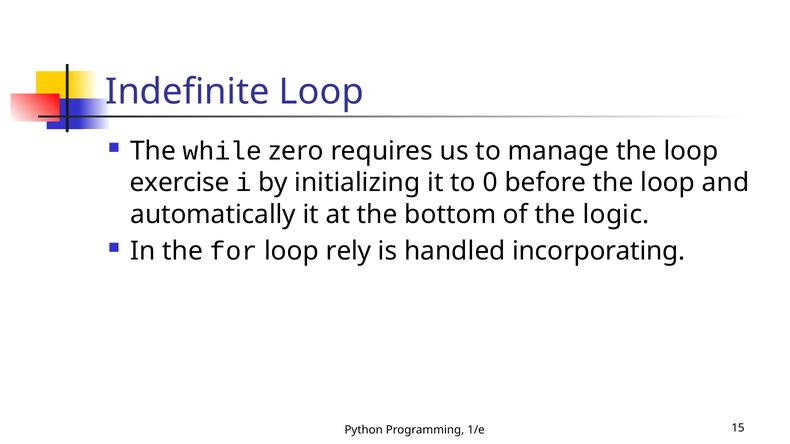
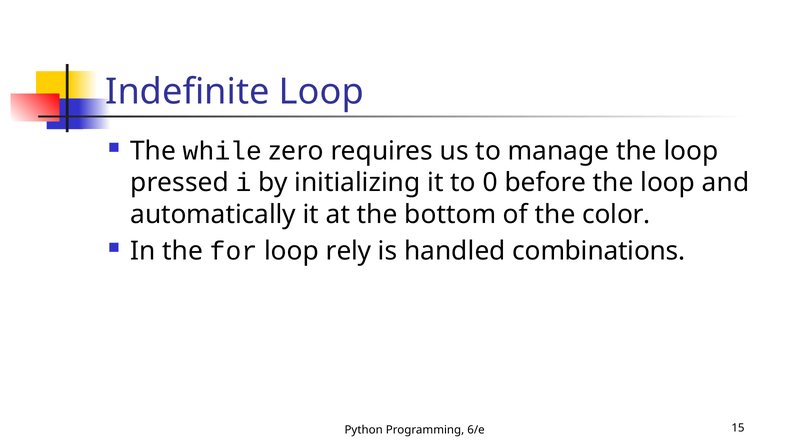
exercise: exercise -> pressed (180, 183)
logic: logic -> color (616, 215)
incorporating: incorporating -> combinations (599, 251)
1/e: 1/e -> 6/e (476, 430)
